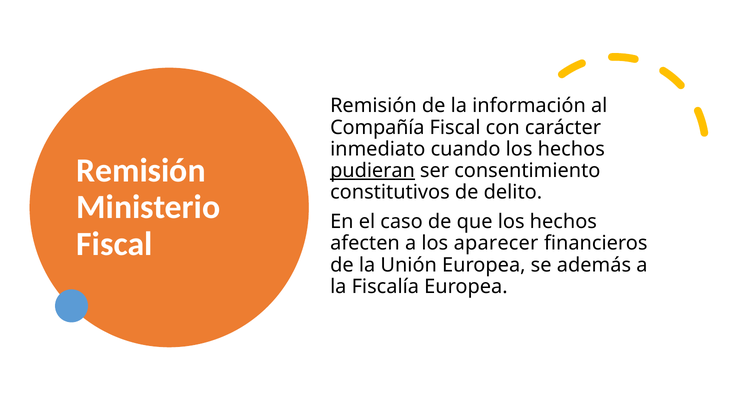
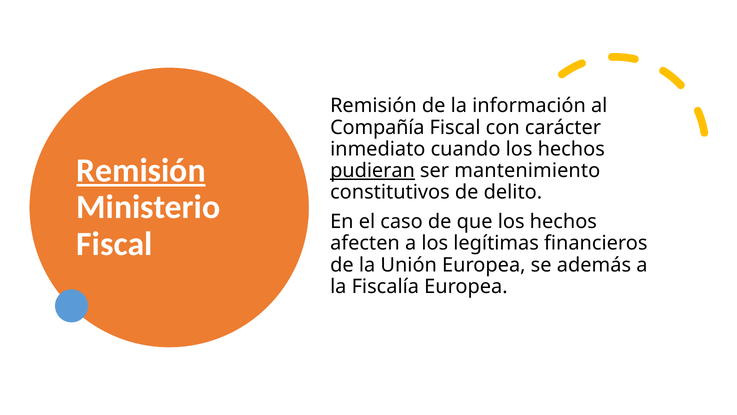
Remisión underline: none -> present (141, 171)
consentimiento: consentimiento -> mantenimiento (527, 171)
aparecer: aparecer -> legítimas (496, 243)
